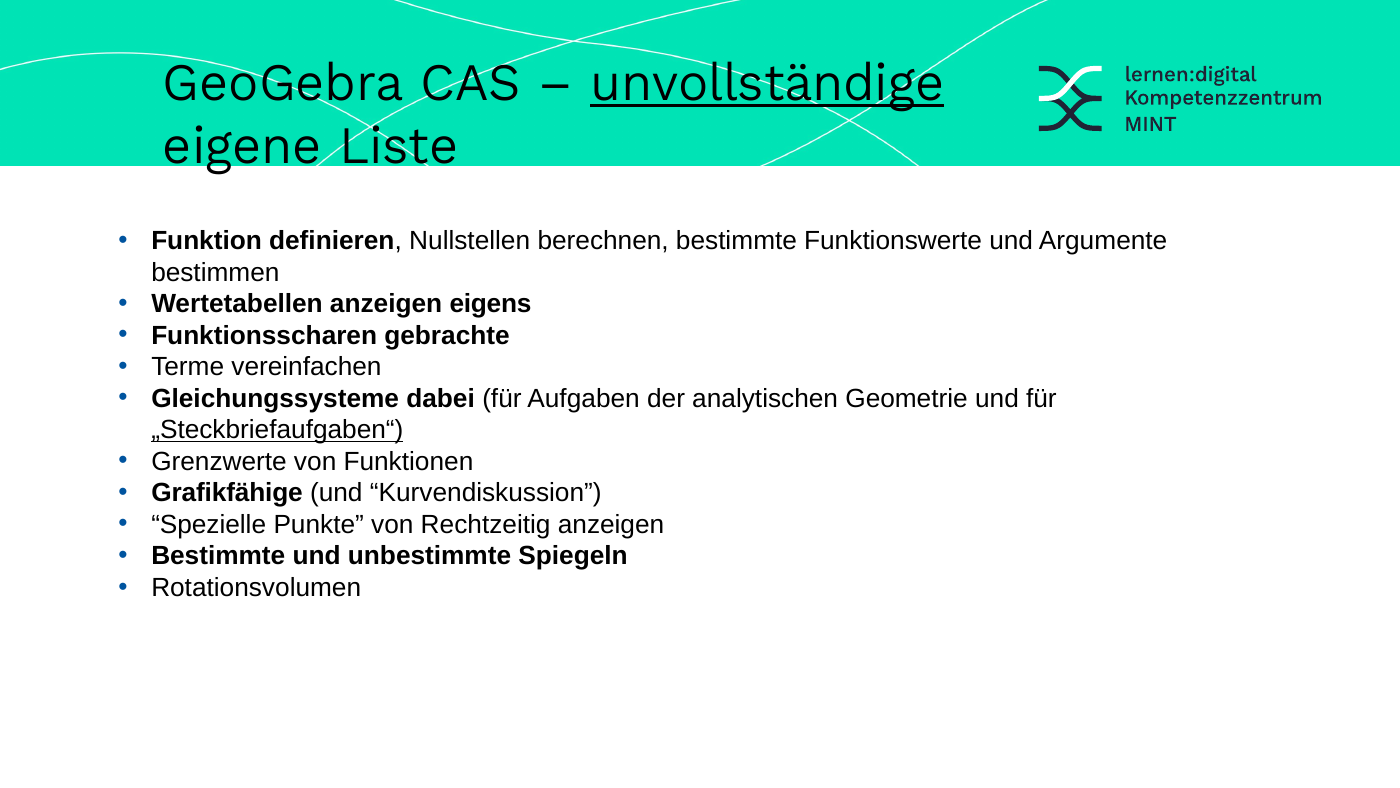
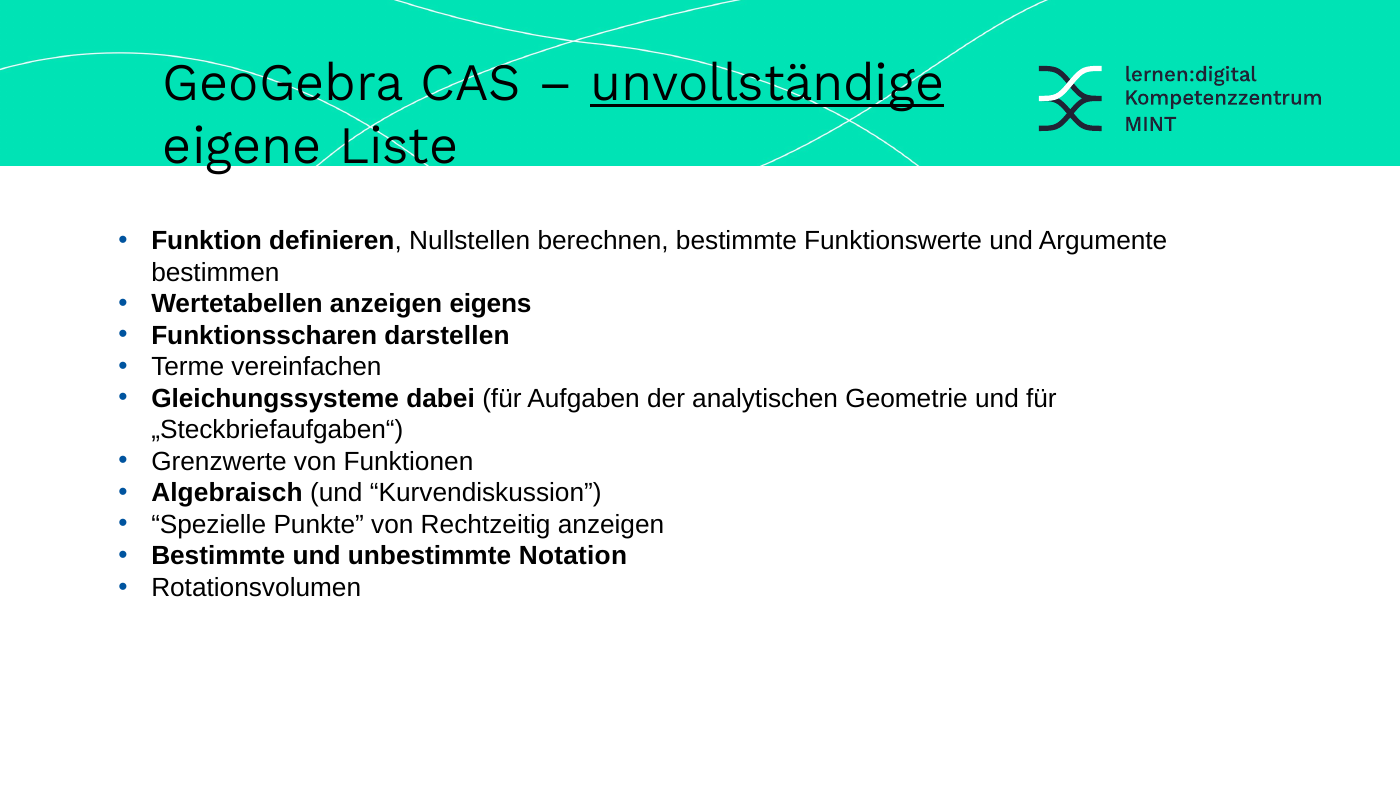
gebrachte: gebrachte -> darstellen (447, 335)
„Steckbriefaufgaben“ underline: present -> none (277, 430)
Grafikfähige: Grafikfähige -> Algebraisch (227, 493)
Spiegeln: Spiegeln -> Notation (573, 556)
